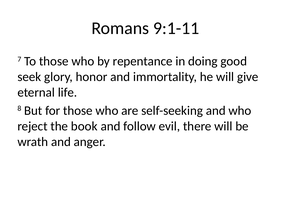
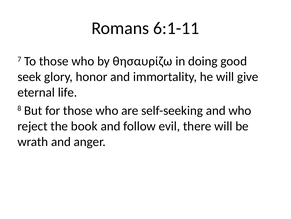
9:1-11: 9:1-11 -> 6:1-11 (176, 28)
repentance: repentance -> θησαυρίζω (143, 61)
